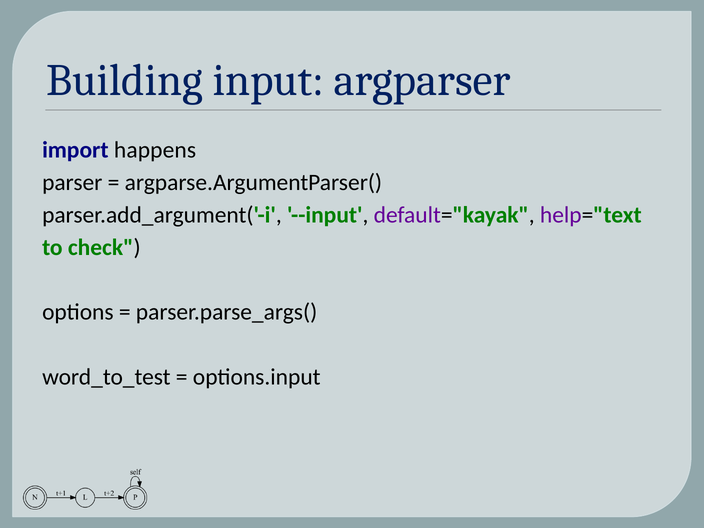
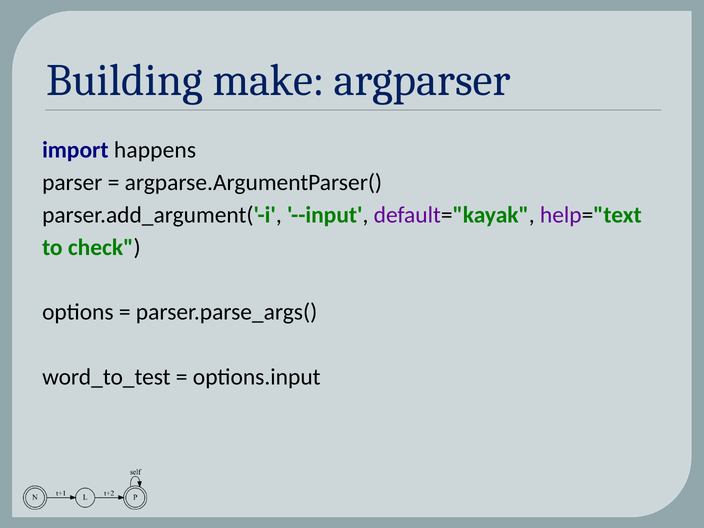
input: input -> make (269, 80)
